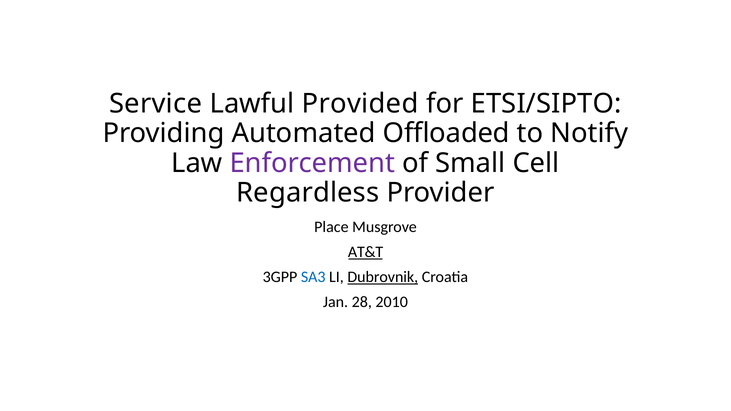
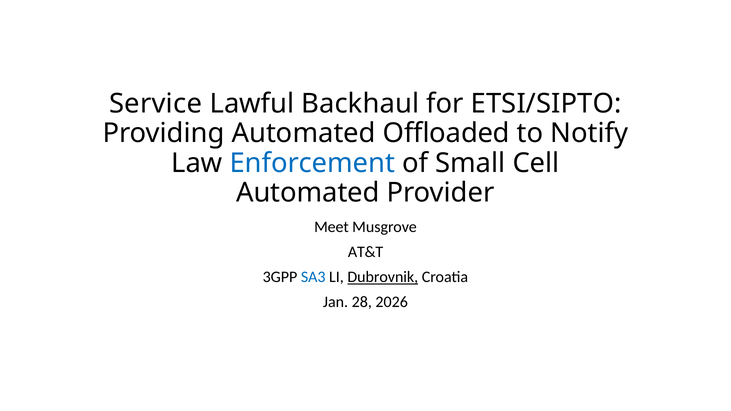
Provided: Provided -> Backhaul (360, 104)
Enforcement colour: purple -> blue (312, 163)
Regardless: Regardless -> Automated (308, 193)
Place: Place -> Meet (331, 227)
AT&T underline: present -> none (366, 252)
2010: 2010 -> 2026 (392, 302)
